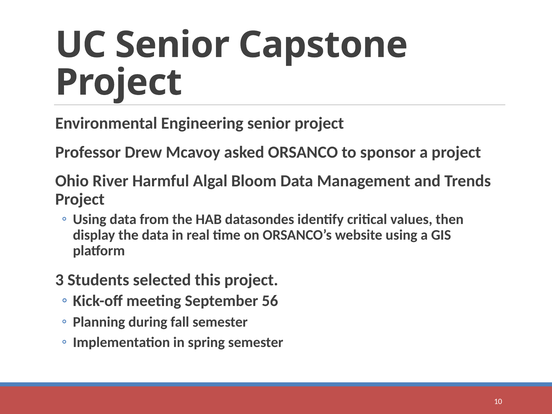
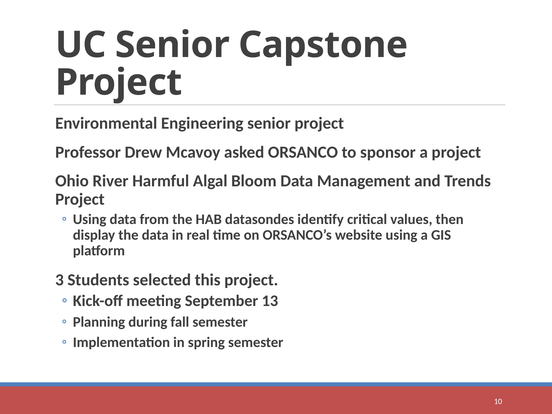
56: 56 -> 13 (270, 301)
